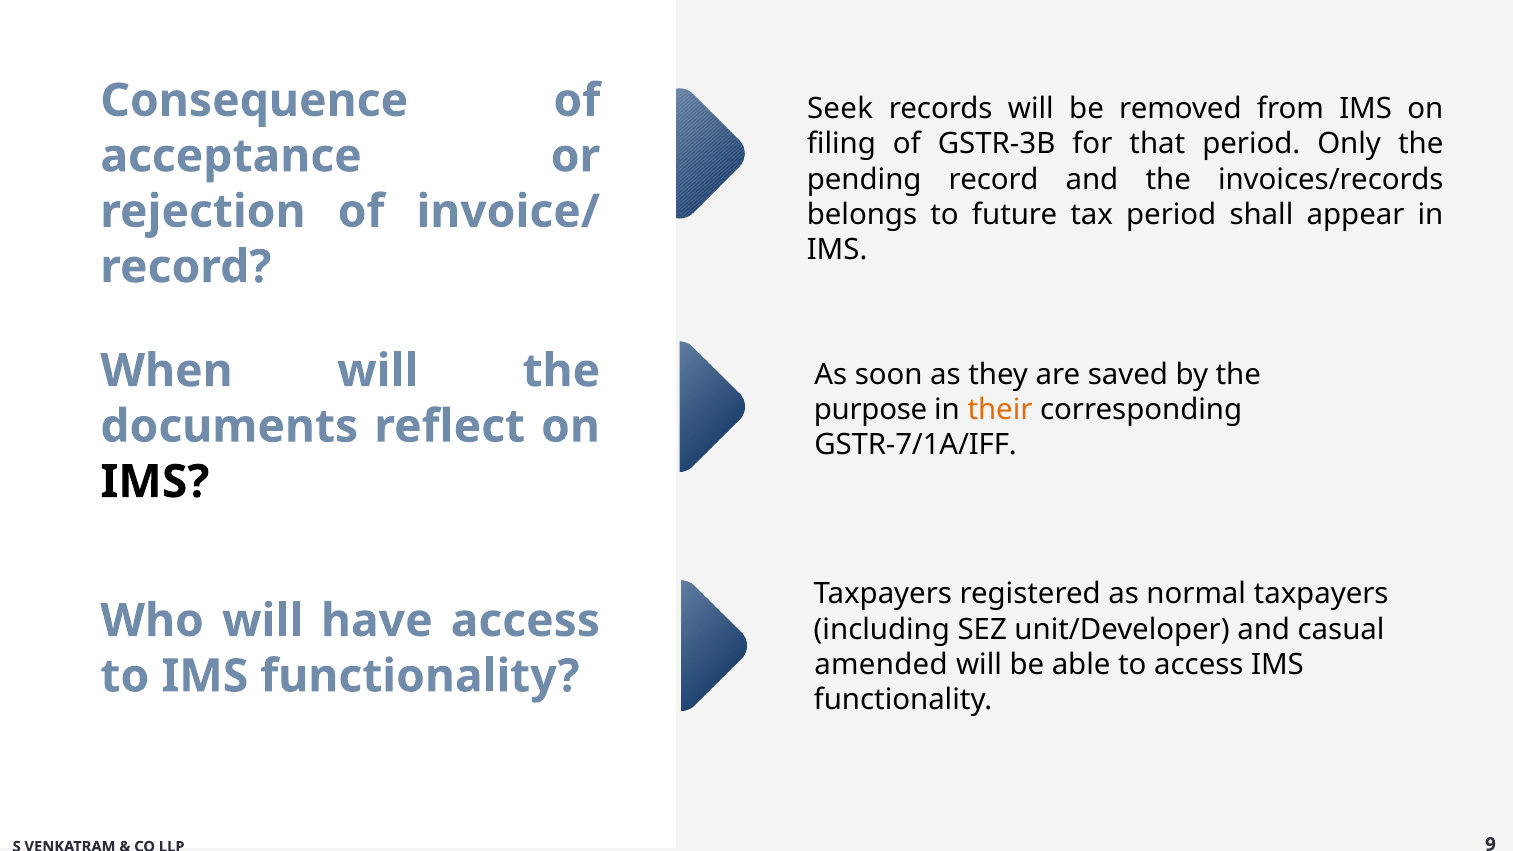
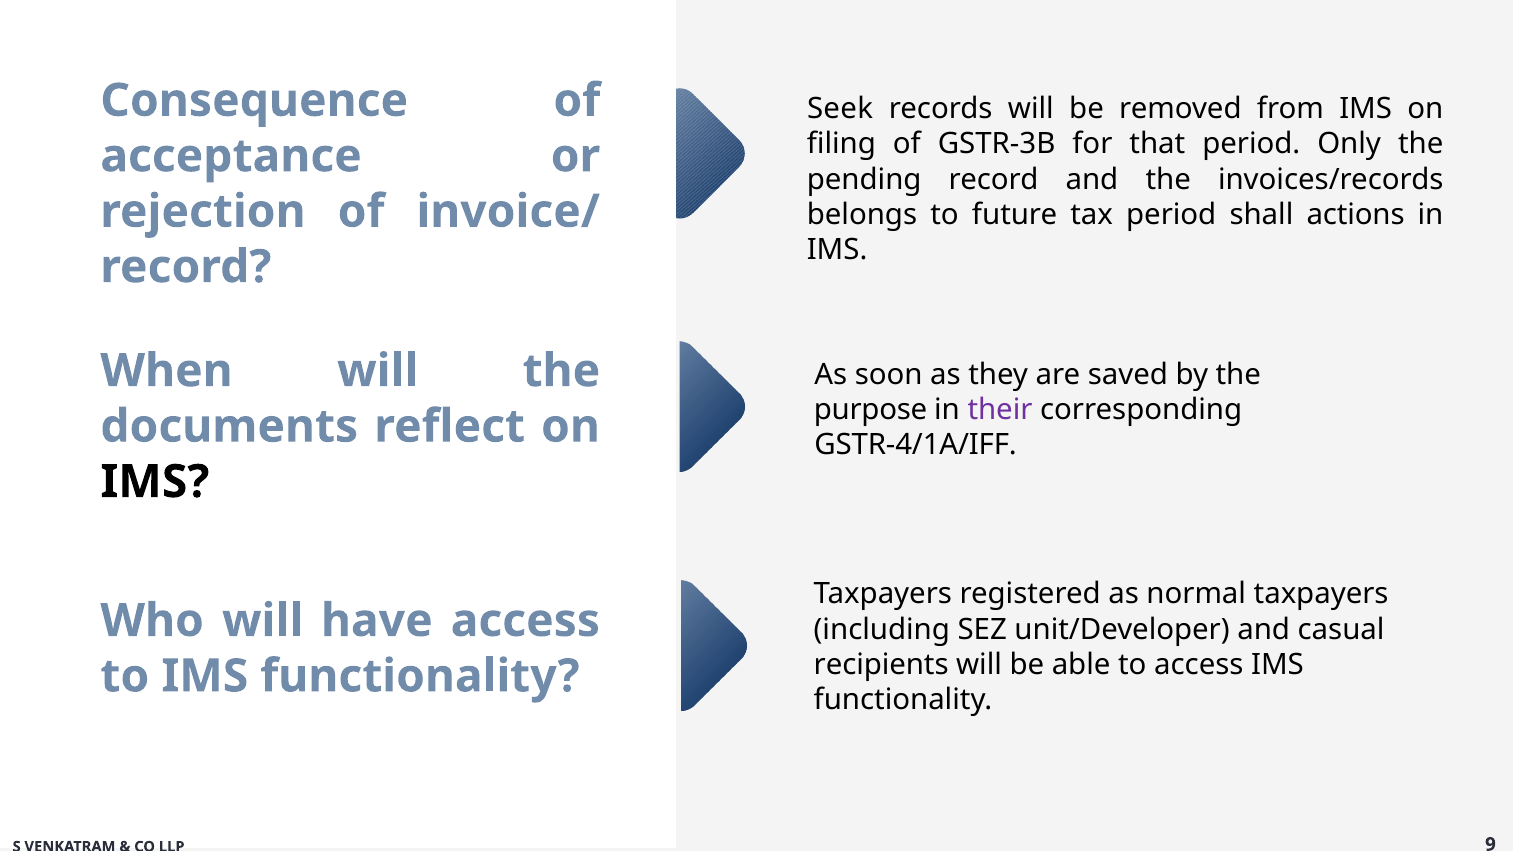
appear: appear -> actions (1356, 215)
their colour: orange -> purple (1000, 410)
GSTR-7/1A/IFF: GSTR-7/1A/IFF -> GSTR-4/1A/IFF (916, 445)
amended: amended -> recipients (881, 665)
